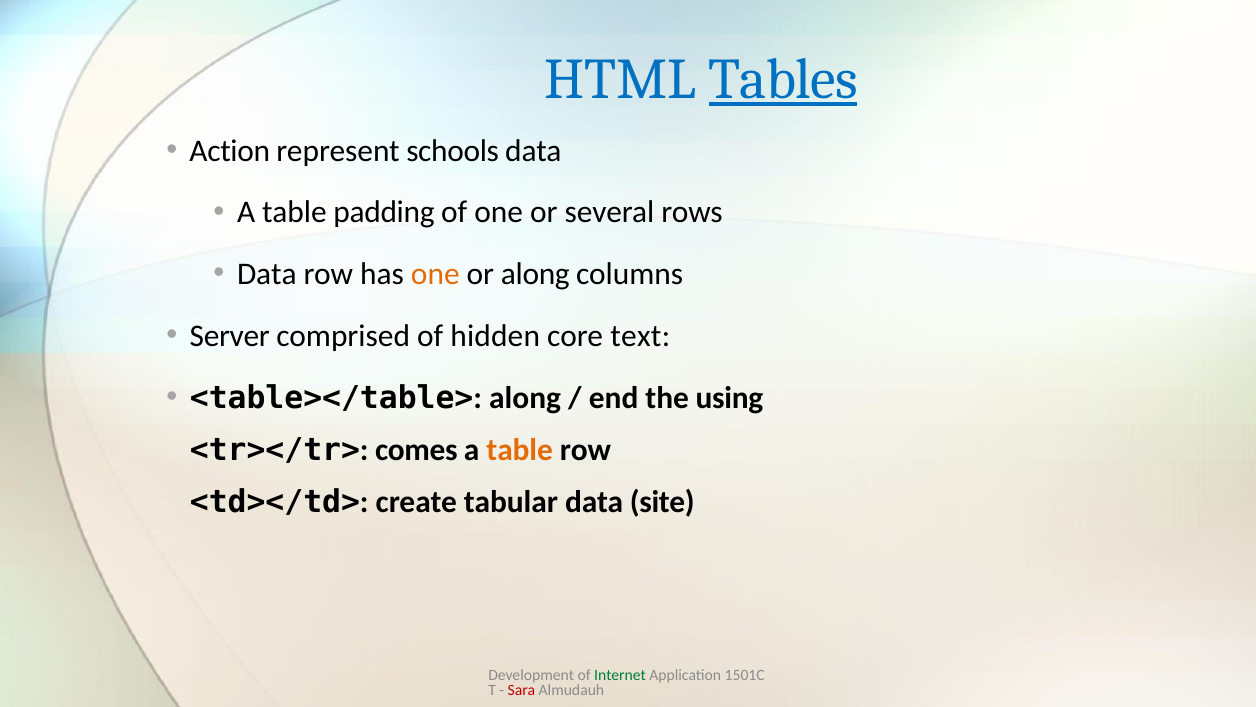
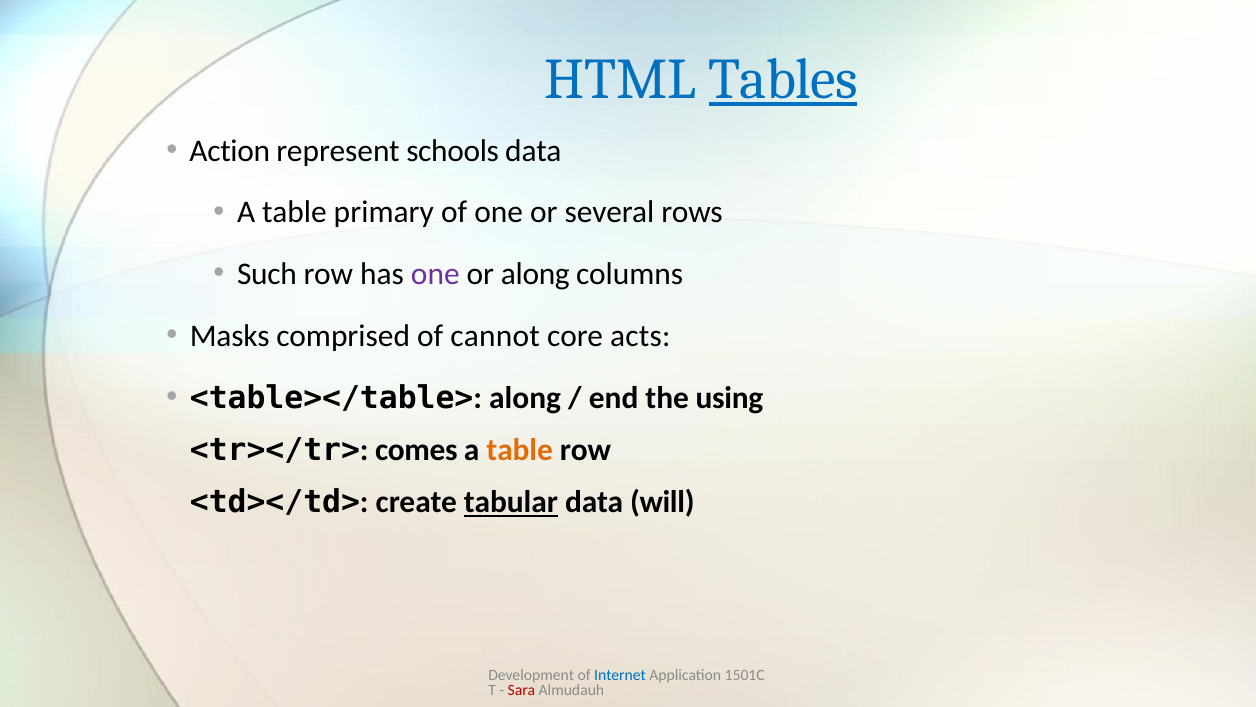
padding: padding -> primary (384, 212)
Data: Data -> Such (267, 274)
one colour: orange -> purple (435, 274)
Server: Server -> Masks (230, 336)
hidden: hidden -> cannot (495, 336)
text: text -> acts (640, 336)
tabular underline: none -> present (511, 502)
site: site -> will (662, 502)
Internet colour: green -> blue (620, 675)
